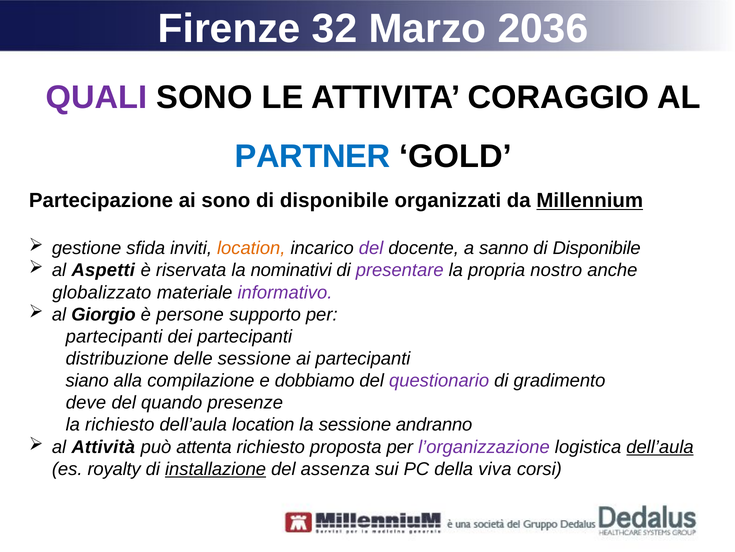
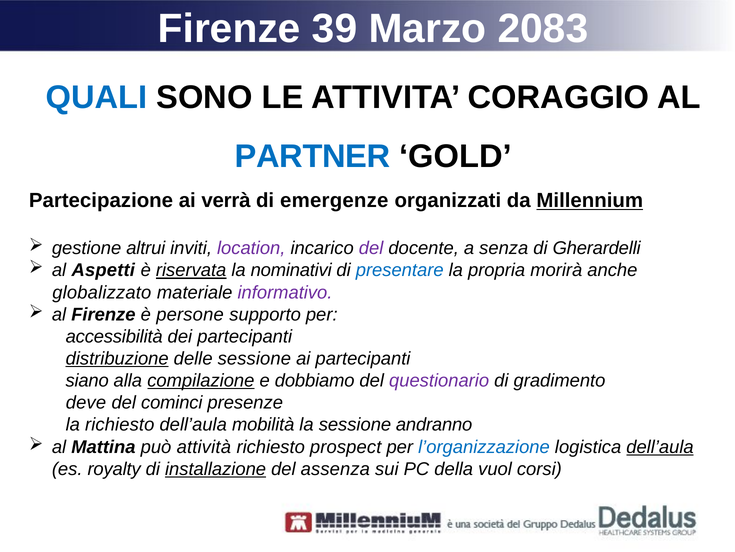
32: 32 -> 39 (335, 29)
2036: 2036 -> 2083 (543, 29)
QUALI colour: purple -> blue (96, 97)
ai sono: sono -> verrà (226, 200)
disponibile: disponibile -> emergenze (334, 200)
sfida: sfida -> altrui (146, 248)
location colour: orange -> purple (251, 248)
sanno: sanno -> senza (504, 248)
Disponibile: Disponibile -> Gherardelli (597, 248)
riservata underline: none -> present (191, 270)
presentare colour: purple -> blue (400, 270)
nostro: nostro -> morirà (556, 270)
al Giorgio: Giorgio -> Firenze (103, 314)
partecipanti: partecipanti -> accessibilità (114, 336)
distribuzione underline: none -> present (117, 358)
compilazione underline: none -> present (201, 380)
quando: quando -> cominci (172, 402)
dell’aula location: location -> mobilità (263, 424)
Attività: Attività -> Mattina (103, 446)
attenta: attenta -> attività (204, 446)
proposta: proposta -> prospect (346, 446)
l’organizzazione colour: purple -> blue (484, 446)
viva: viva -> vuol (495, 468)
